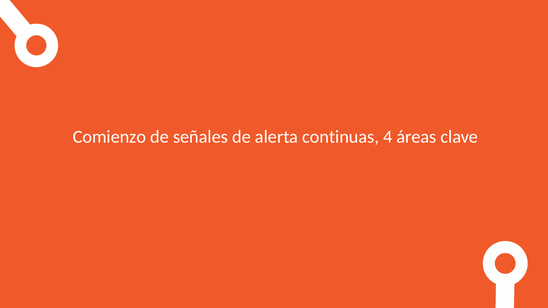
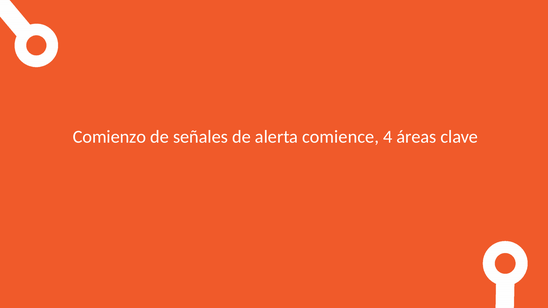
continuas: continuas -> comience (341, 137)
